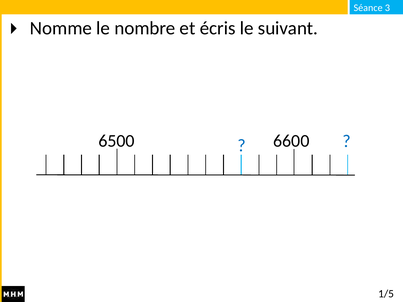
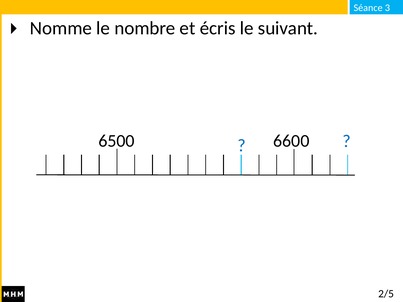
1/5: 1/5 -> 2/5 (386, 294)
